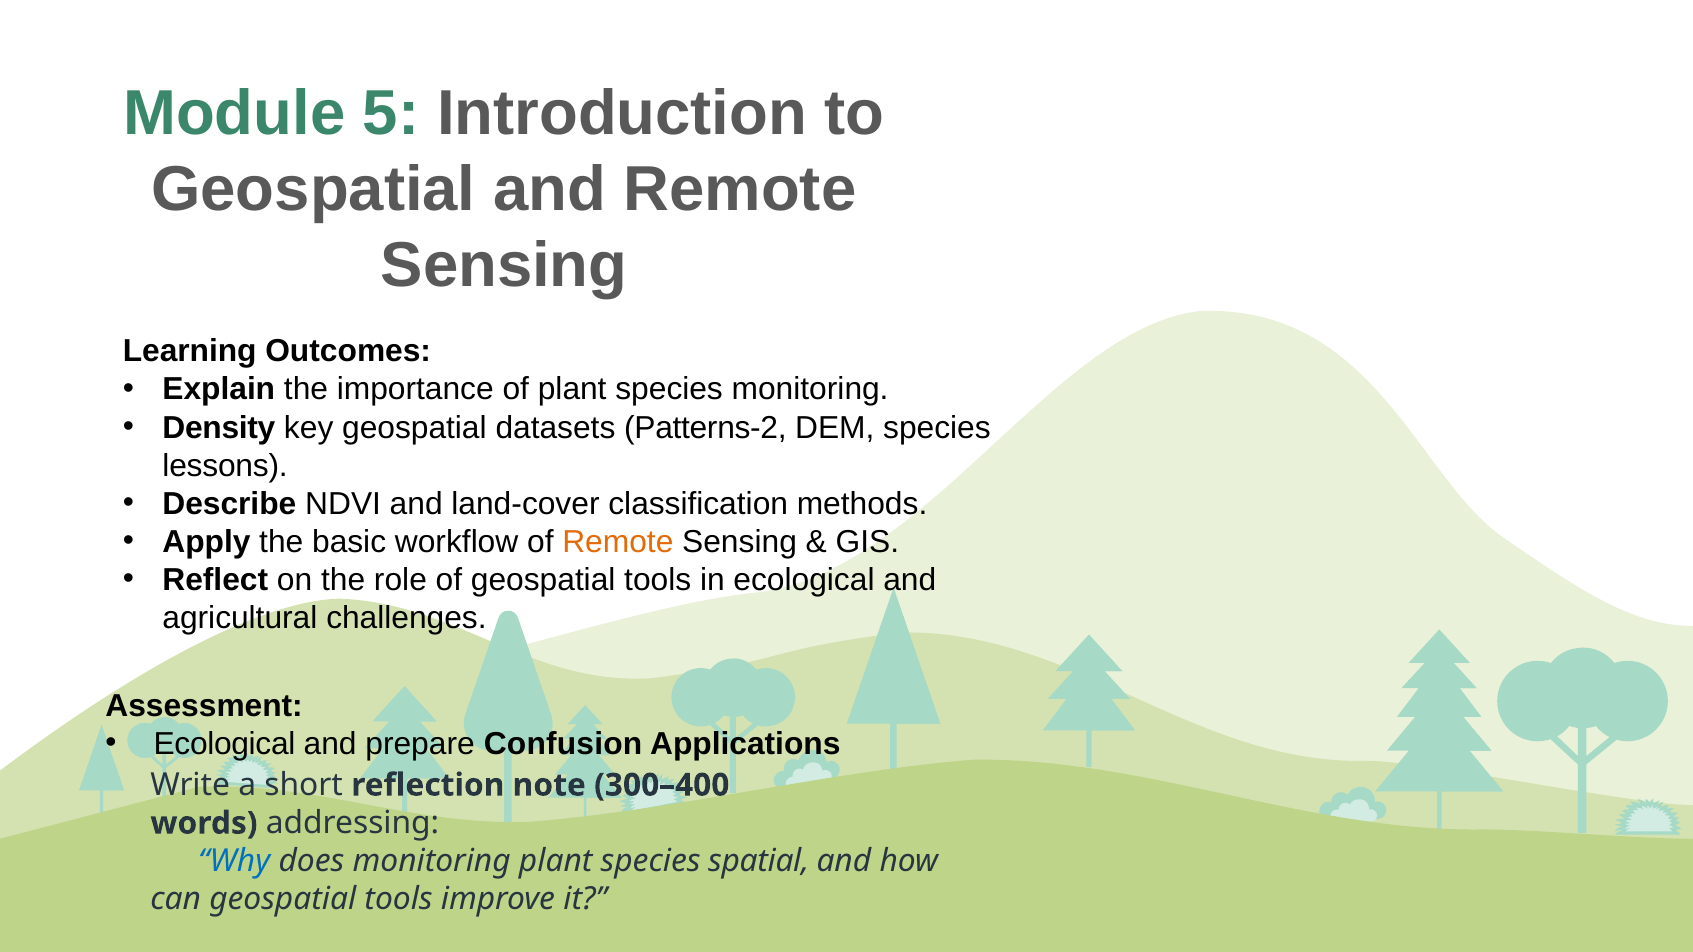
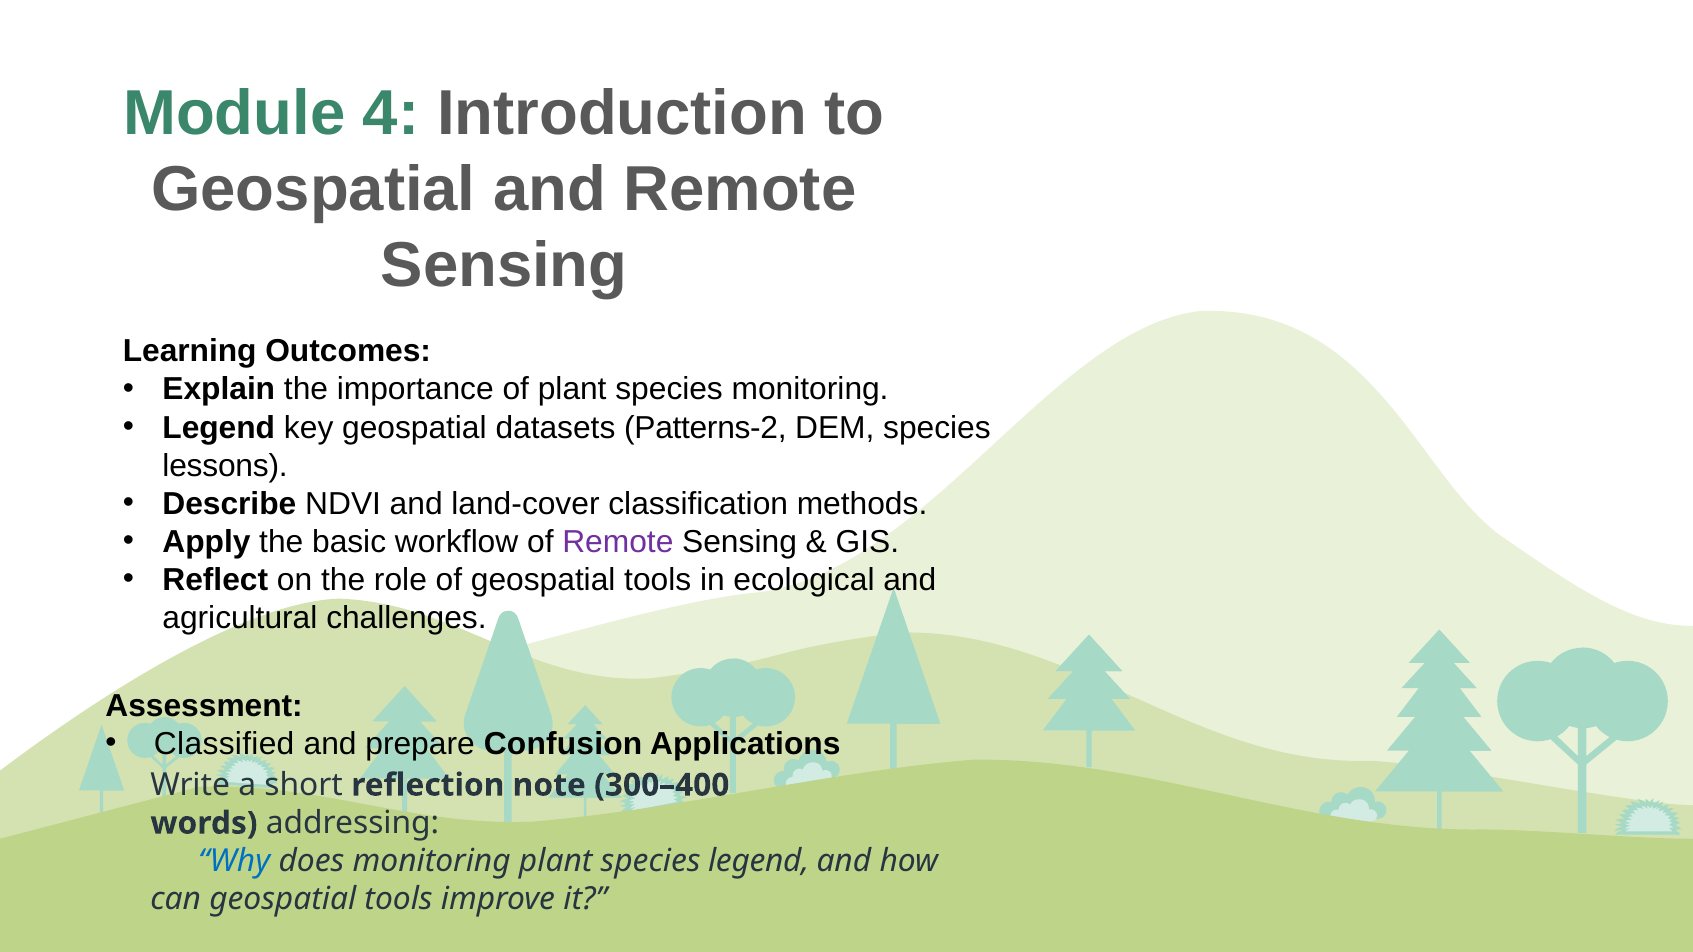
5: 5 -> 4 (391, 113)
Density: Density -> Legend (219, 428)
Remote colour: orange -> purple (618, 542)
Ecological: Ecological -> Classified (224, 744)
species spatial: spatial -> legend (759, 862)
